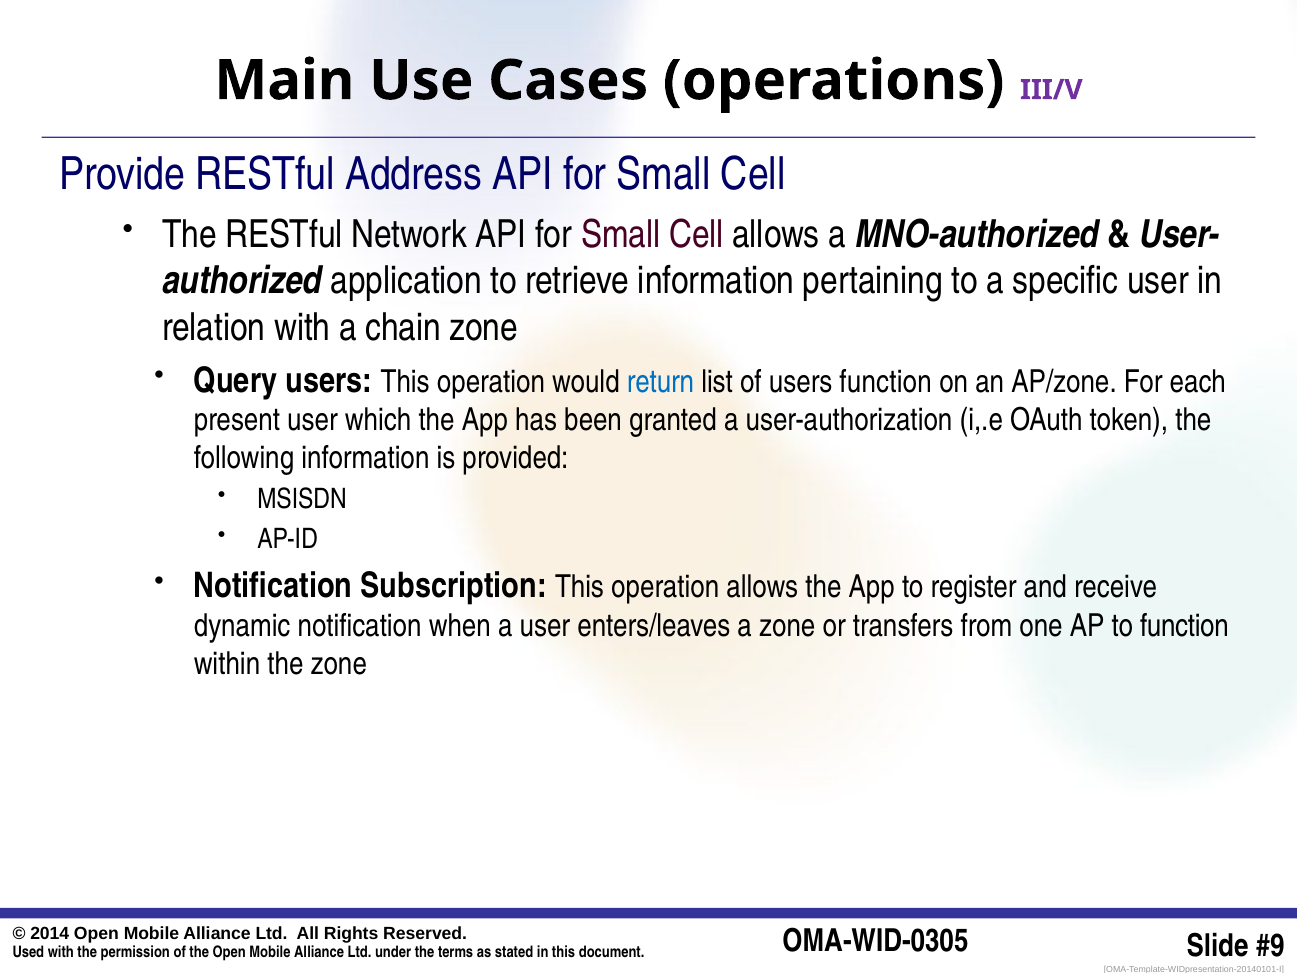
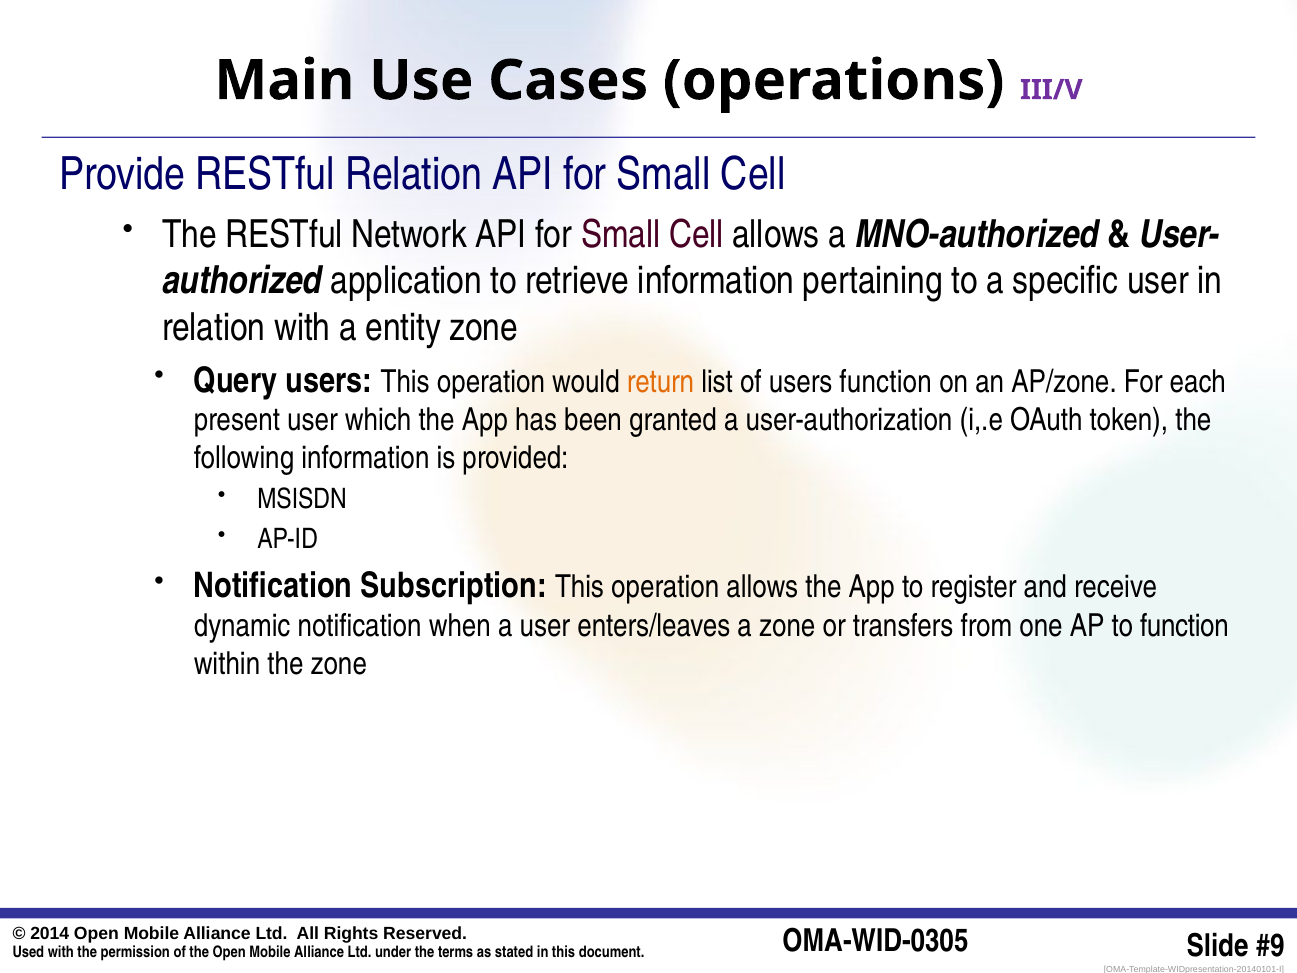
RESTful Address: Address -> Relation (414, 175)
chain: chain -> entity (403, 328)
return colour: blue -> orange (660, 382)
